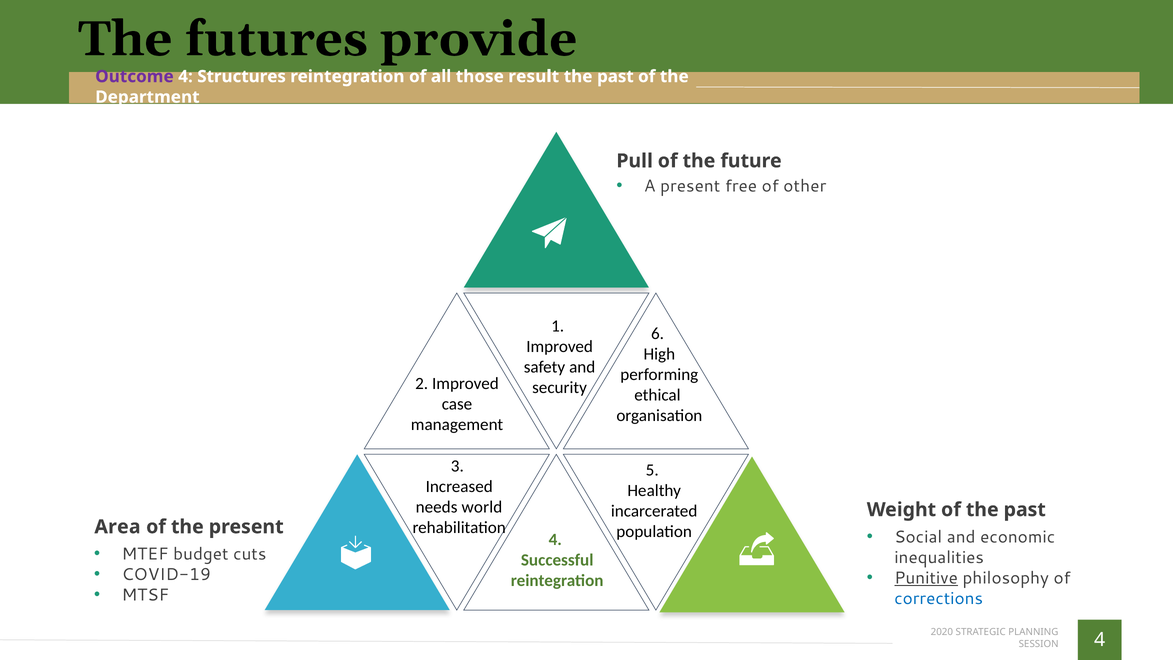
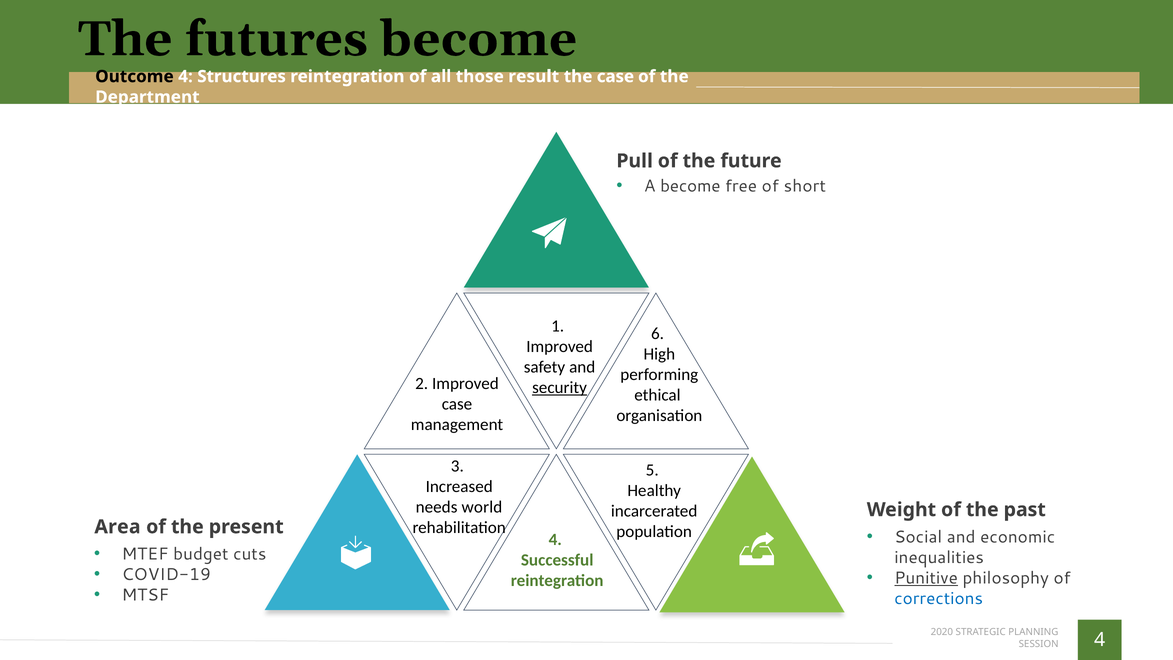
futures provide: provide -> become (479, 39)
Outcome colour: purple -> black (134, 77)
past: past -> case (615, 77)
present: present -> become (690, 186)
other: other -> short (805, 186)
security underline: none -> present (560, 388)
